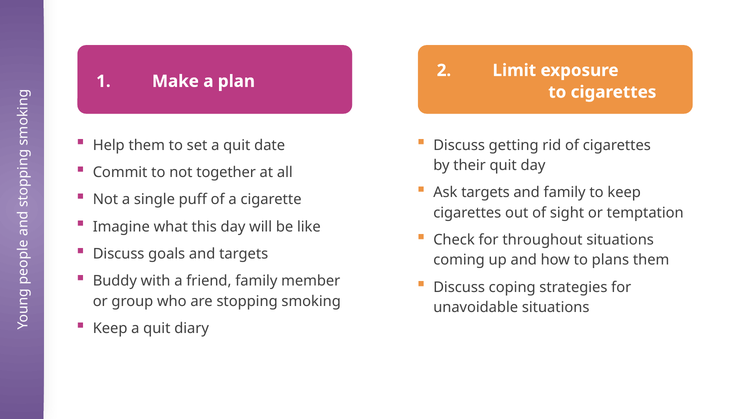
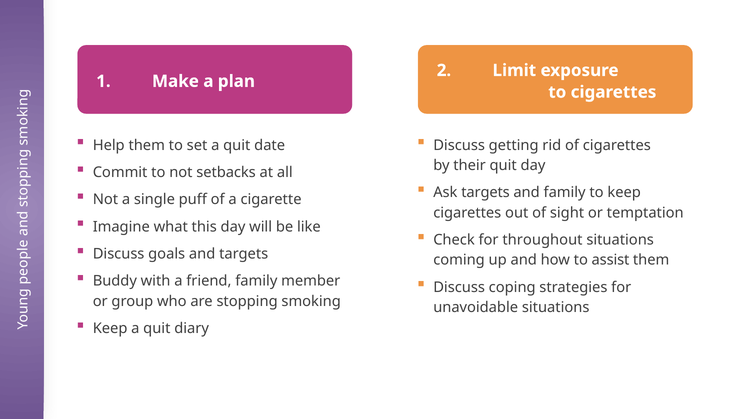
together: together -> setbacks (226, 172)
plans: plans -> assist (611, 260)
